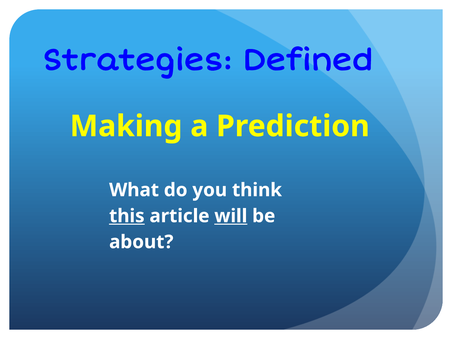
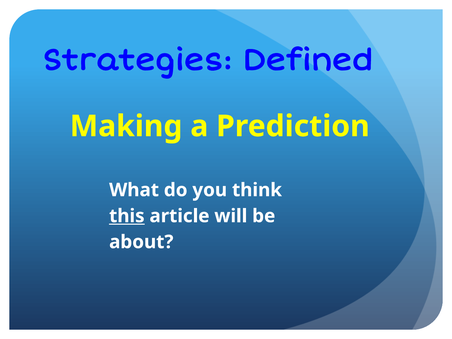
will underline: present -> none (231, 216)
